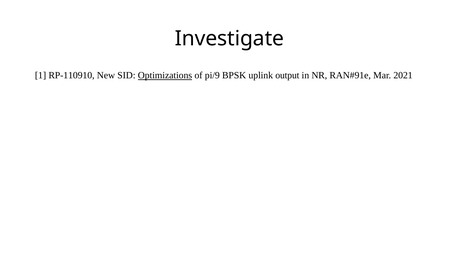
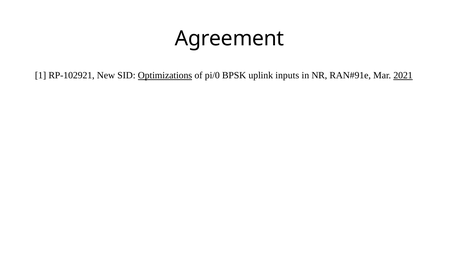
Investigate: Investigate -> Agreement (230, 39)
RP-110910: RP-110910 -> RP-102921 (72, 76)
pi/9: pi/9 -> pi/0 (212, 76)
output: output -> inputs (287, 76)
2021 underline: none -> present (403, 76)
